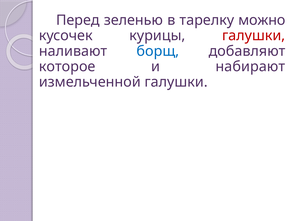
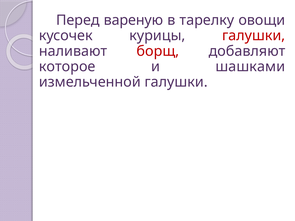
зеленью: зеленью -> вареную (133, 20)
можно: можно -> овощи (262, 20)
борщ colour: blue -> red (158, 51)
набирают: набирают -> шашками (250, 67)
